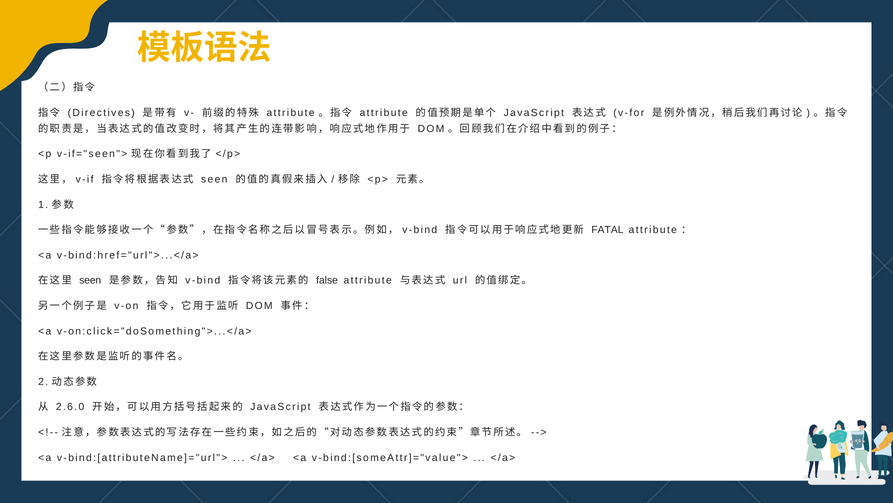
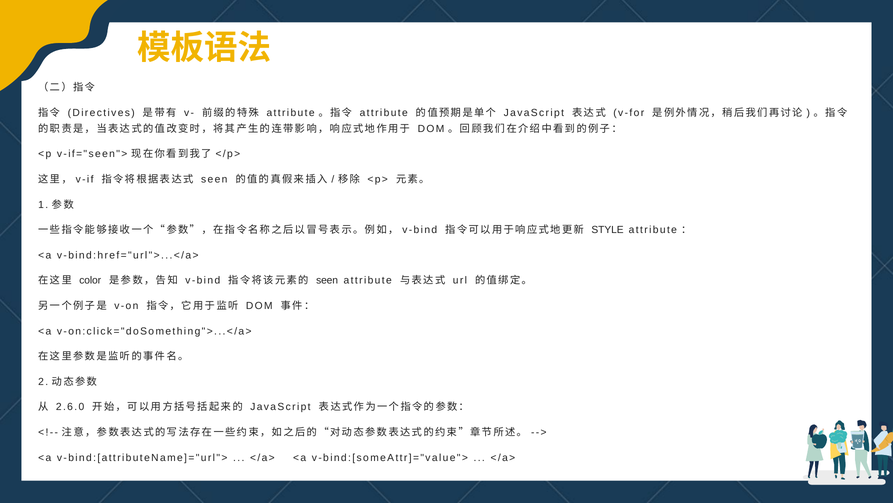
FATAL: FATAL -> STYLE (608, 230)
seen: seen -> color (90, 280)
false: false -> seen (327, 280)
